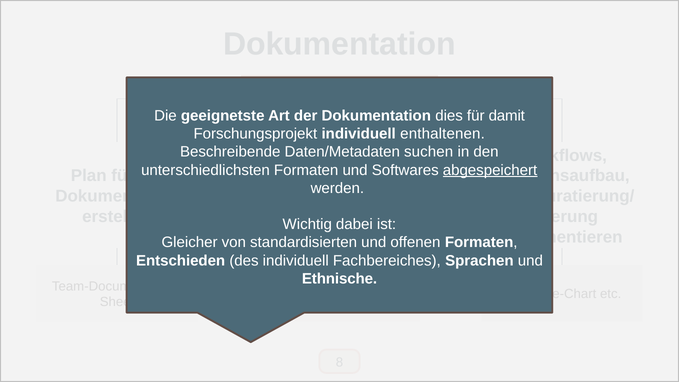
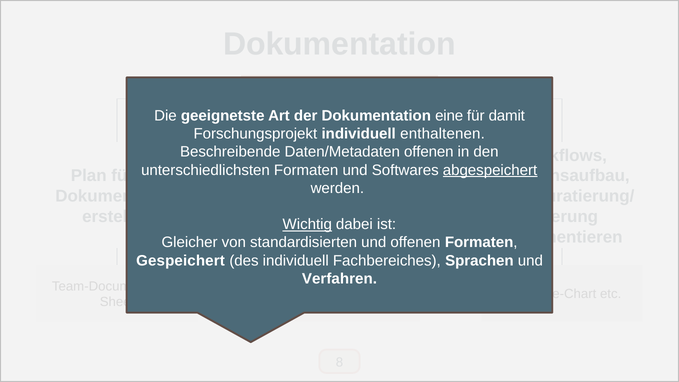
dies: dies -> eine (449, 116)
Daten/Metadaten suchen: suchen -> offenen (429, 152)
Wichtig underline: none -> present (307, 224)
Entschieden: Entschieden -> Gespeichert (181, 261)
Ethnische: Ethnische -> Verfahren (339, 279)
